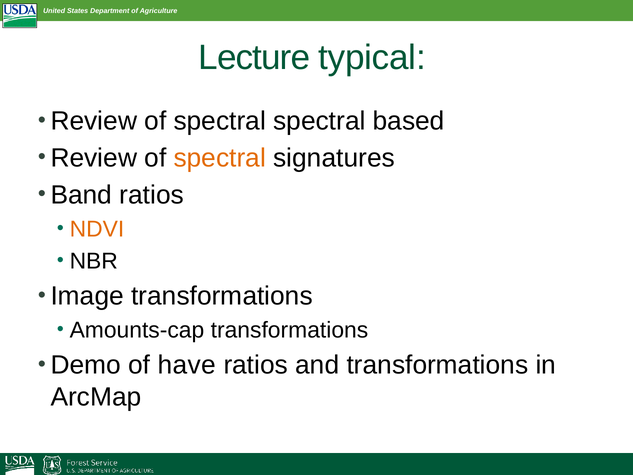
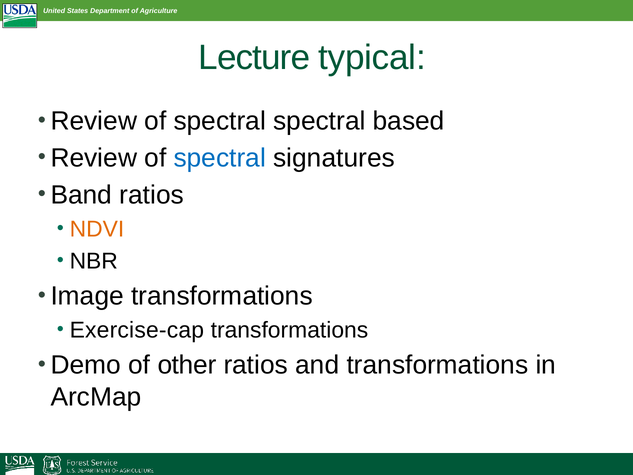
spectral colour: orange -> blue (220, 158)
Amounts-cap: Amounts-cap -> Exercise-cap (137, 330)
have: have -> other (187, 365)
